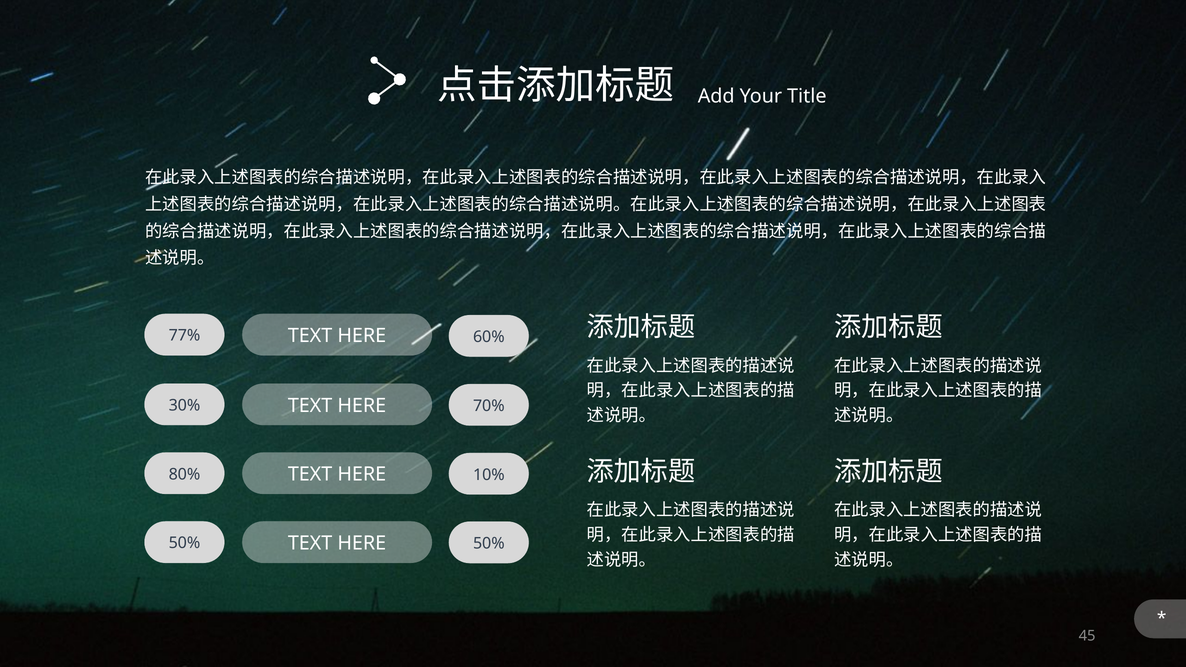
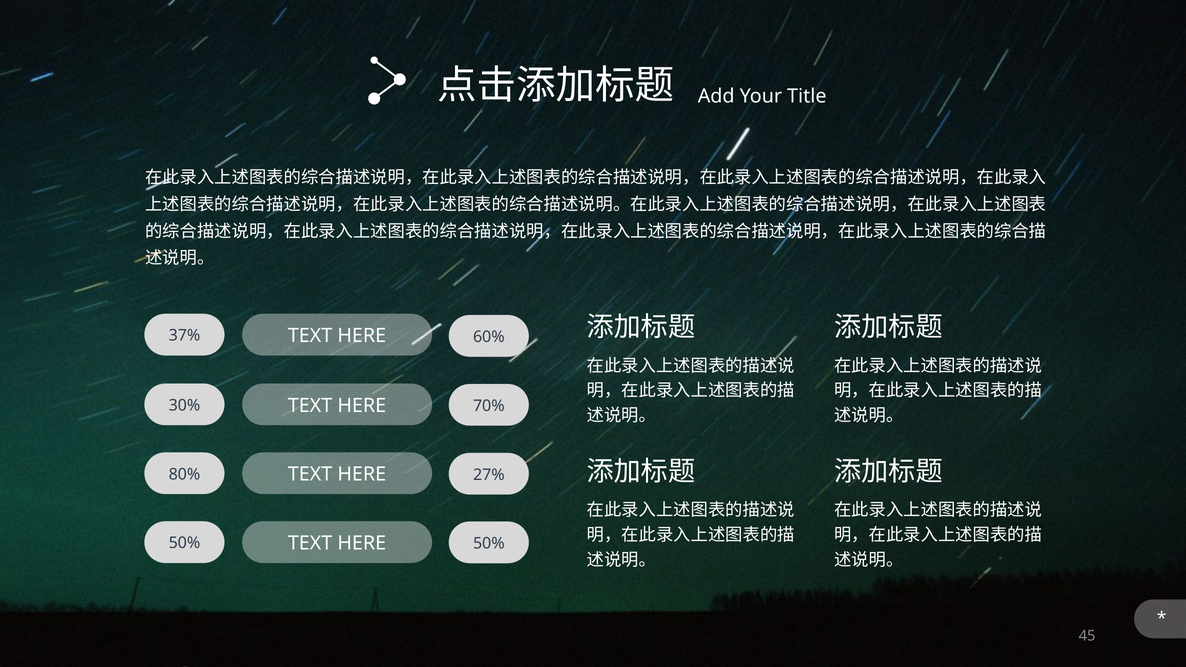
77%: 77% -> 37% (184, 336)
10%: 10% -> 27% (489, 475)
